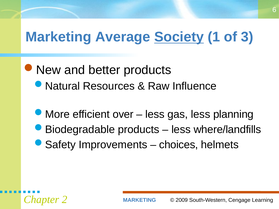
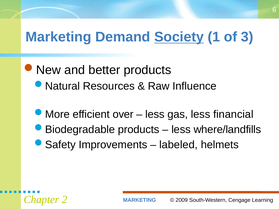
Average: Average -> Demand (123, 37)
planning: planning -> financial (233, 114)
choices: choices -> labeled (179, 145)
